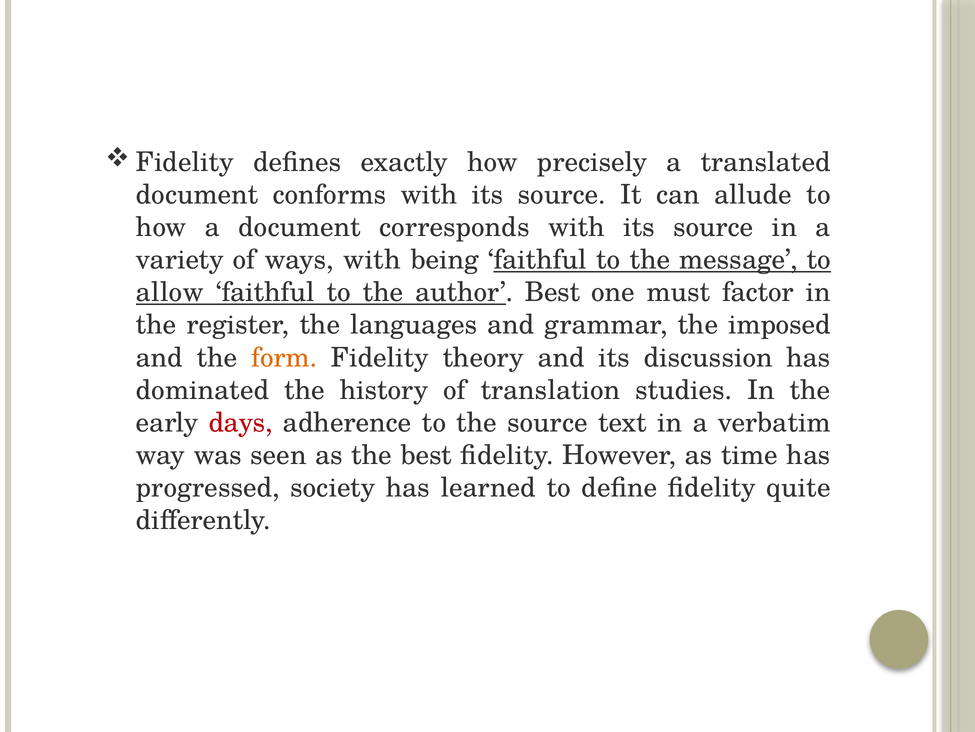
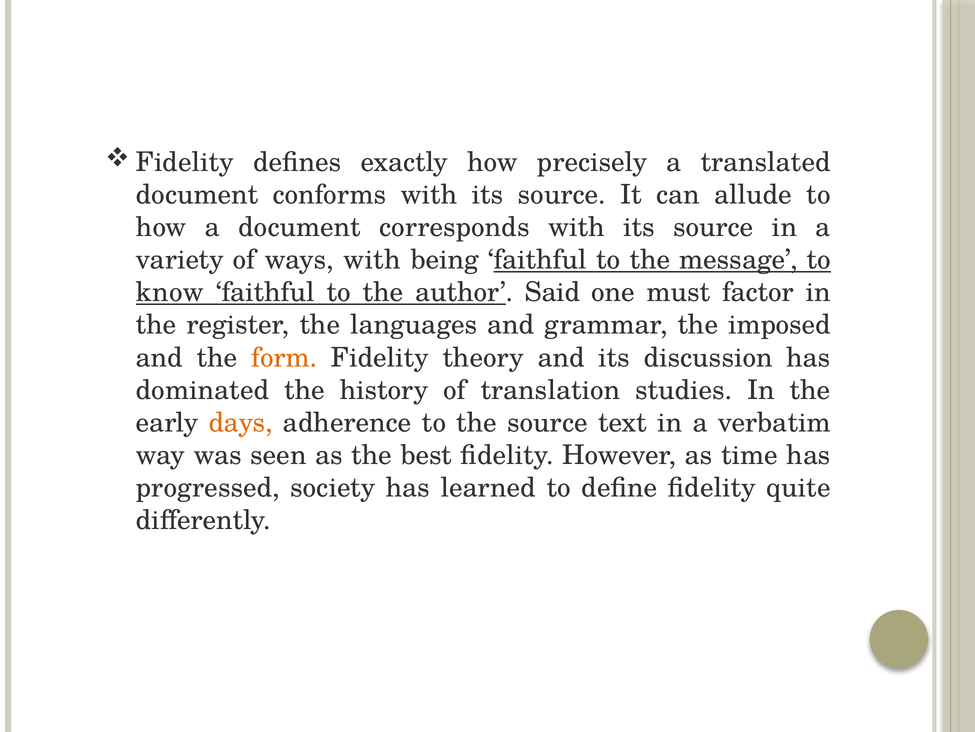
allow: allow -> know (170, 292)
author Best: Best -> Said (552, 292)
days colour: red -> orange (241, 422)
